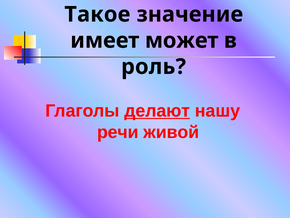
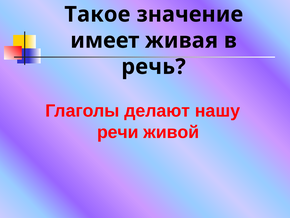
может: может -> живая (181, 40)
роль: роль -> речь (153, 67)
делают underline: present -> none (157, 111)
